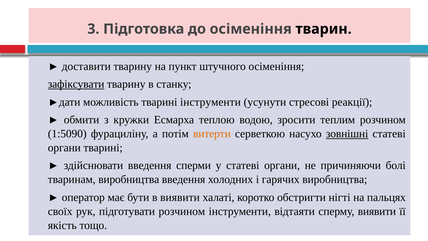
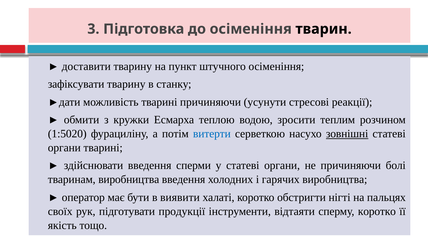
зафіксувати underline: present -> none (76, 84)
тварині інструменти: інструменти -> причиняючи (211, 102)
1:5090: 1:5090 -> 1:5020 (67, 134)
витерти colour: orange -> blue (212, 134)
підготувати розчином: розчином -> продукції (182, 211)
сперму виявити: виявити -> коротко (377, 211)
